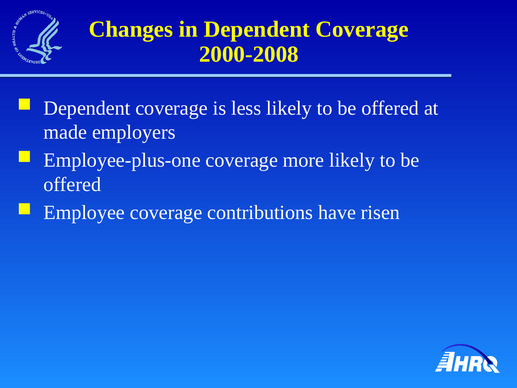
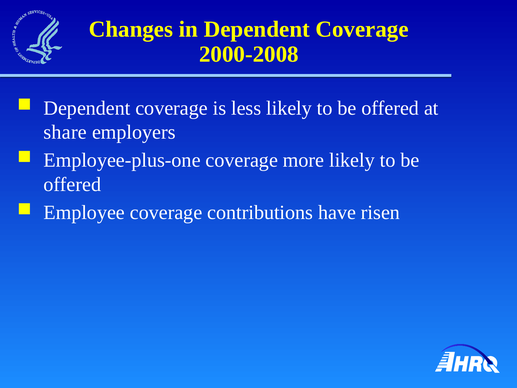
made: made -> share (65, 132)
